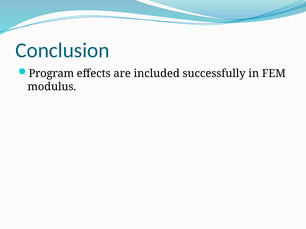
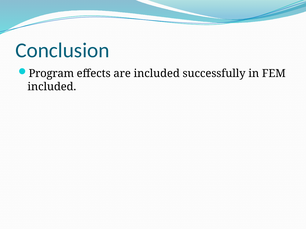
modulus: modulus -> included (52, 87)
